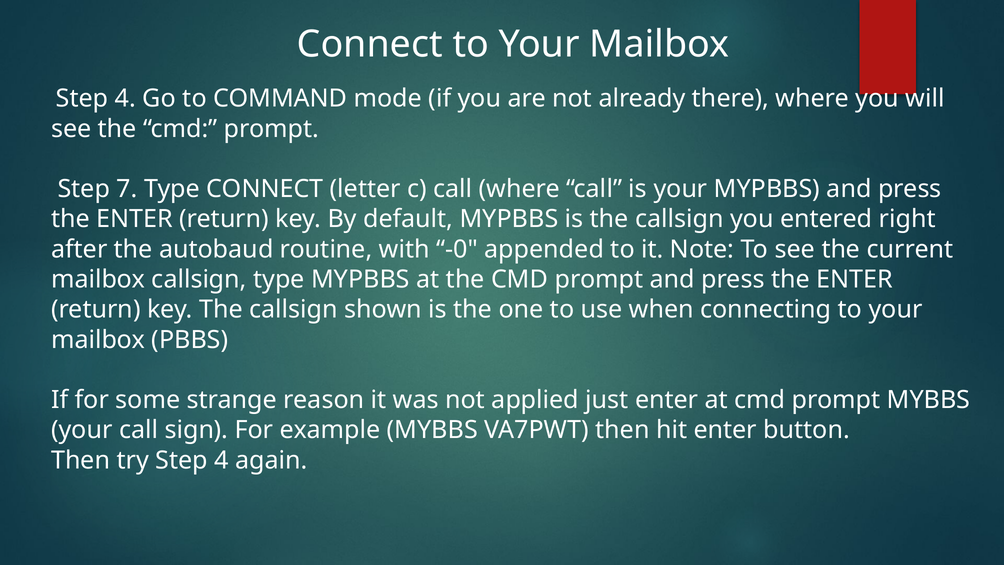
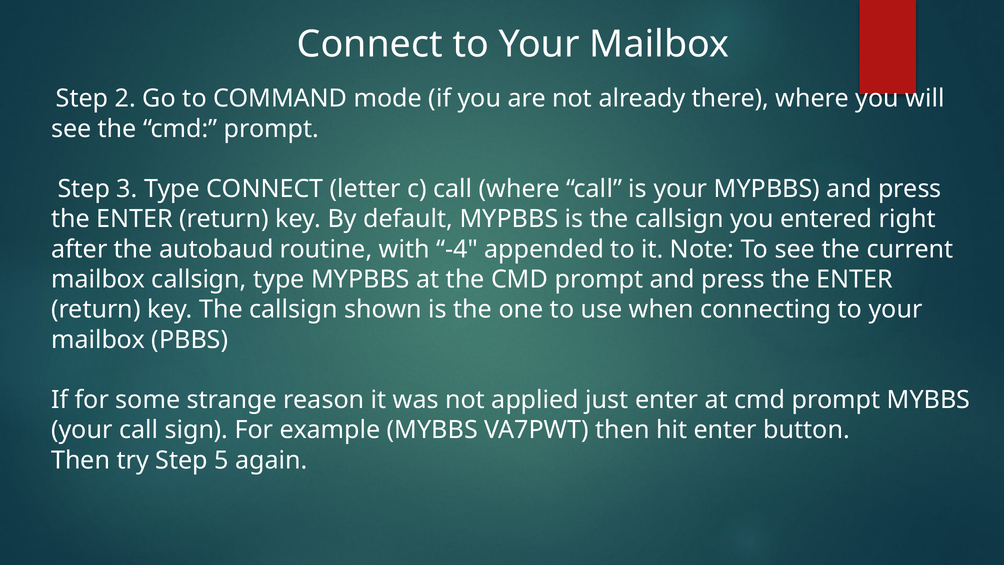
4: 4 -> 2 (125, 99)
7: 7 -> 3 (127, 189)
-0: -0 -> -4 (457, 249)
try Step 4: 4 -> 5 (222, 460)
